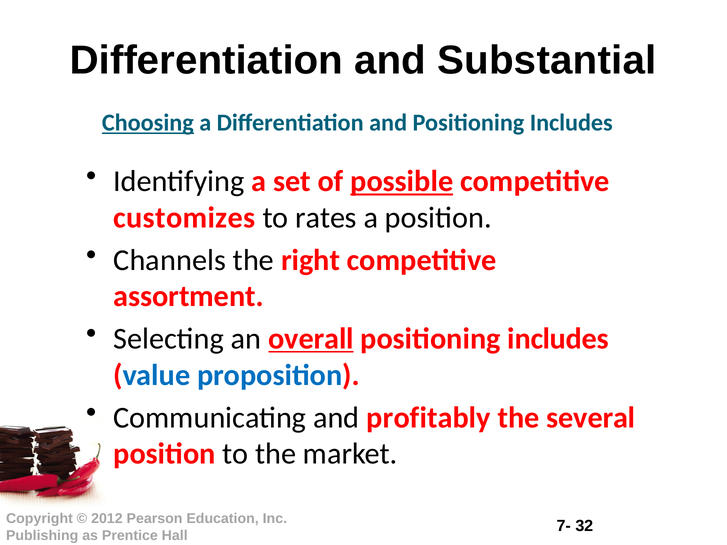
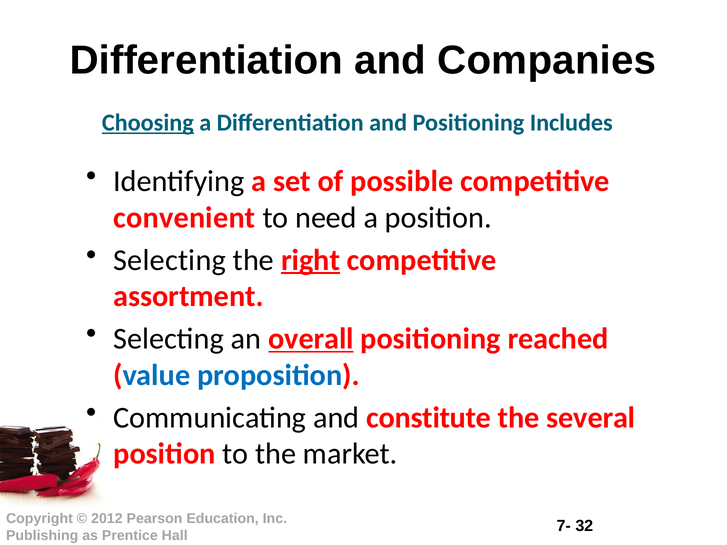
Substantial: Substantial -> Companies (547, 60)
possible underline: present -> none (402, 181)
customizes: customizes -> convenient (184, 218)
rates: rates -> need (326, 218)
Channels: Channels -> Selecting (170, 260)
right underline: none -> present (311, 260)
includes: includes -> reached (558, 339)
profitably: profitably -> constitute (429, 418)
